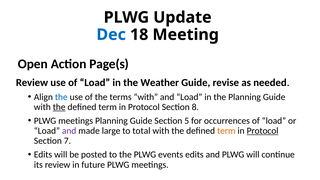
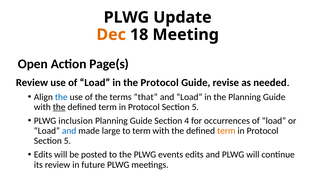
Dec colour: blue -> orange (111, 35)
the Weather: Weather -> Protocol (160, 83)
terms with: with -> that (146, 97)
8: 8 -> 5 (195, 107)
meetings: meetings -> inclusion (76, 121)
5: 5 -> 4 (187, 121)
and colour: purple -> blue (69, 131)
to total: total -> term (142, 131)
Protocol underline: present -> none (263, 131)
7: 7 -> 5 (67, 141)
